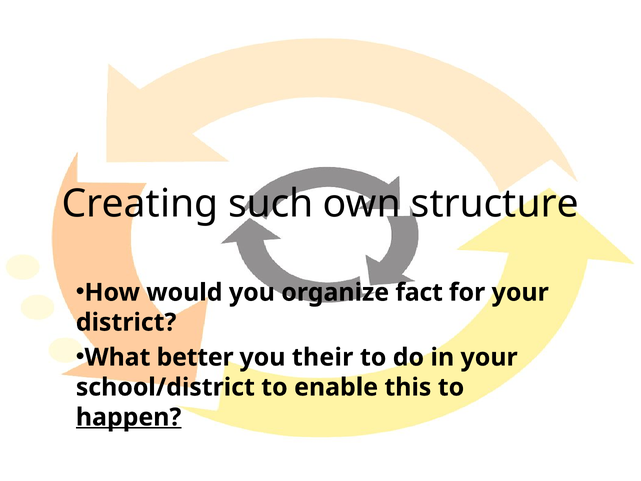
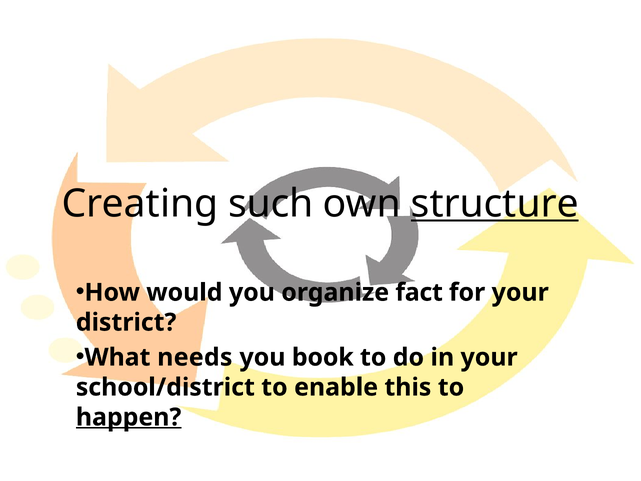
structure underline: none -> present (495, 204)
better: better -> needs (195, 357)
their: their -> book (323, 357)
